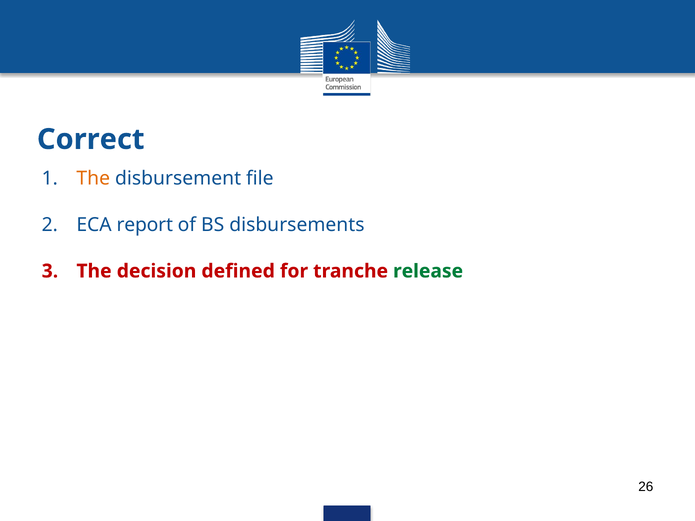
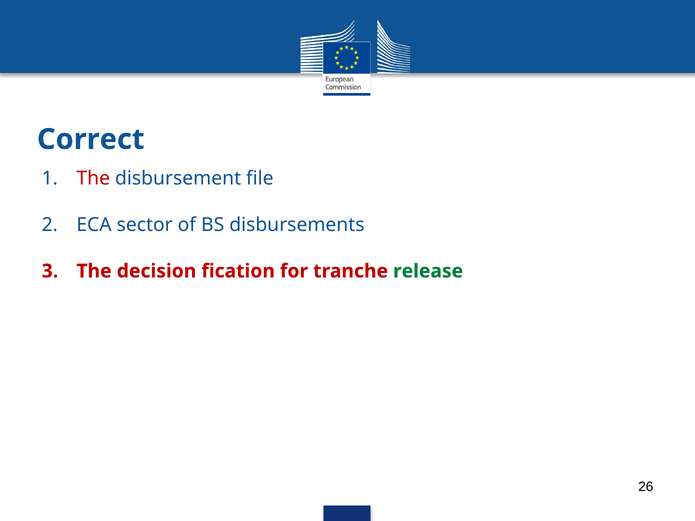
The colour: orange -> red (93, 179)
report: report -> sector (145, 225)
defined: defined -> fication (238, 271)
